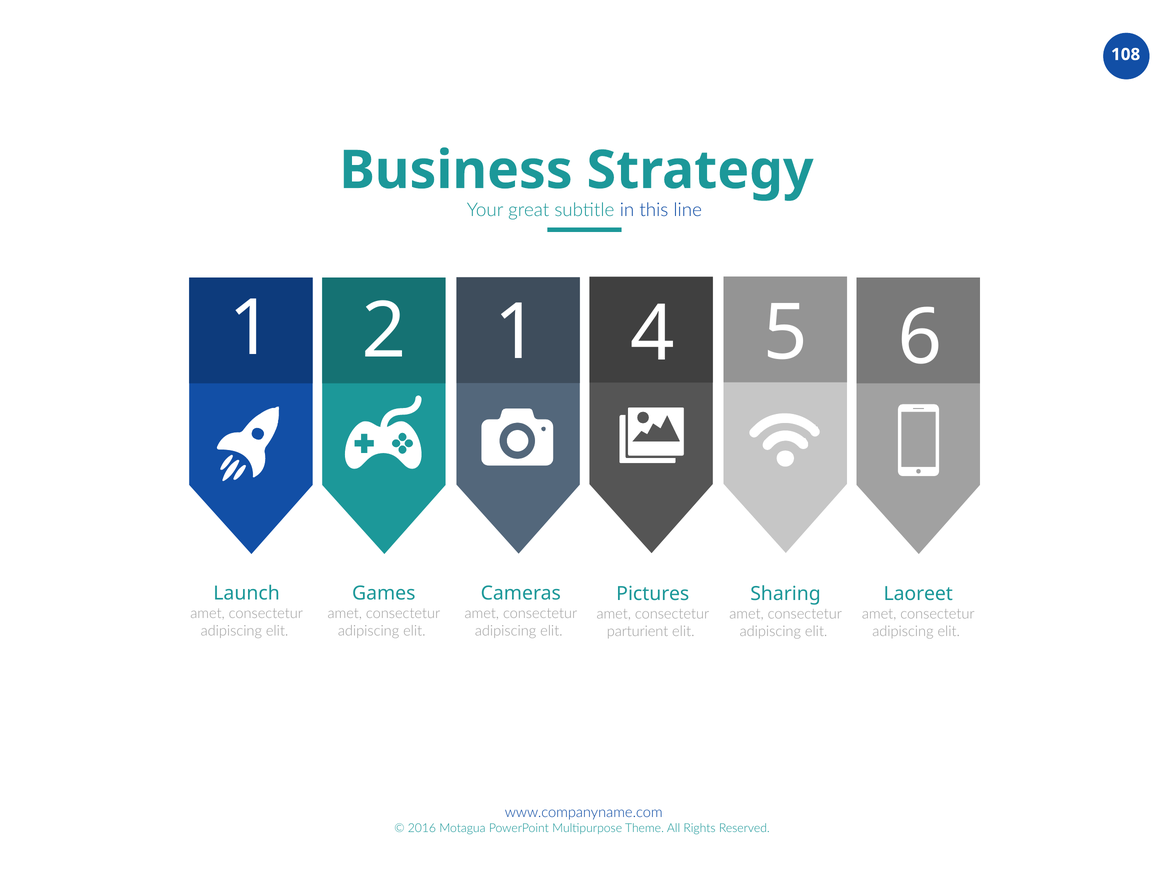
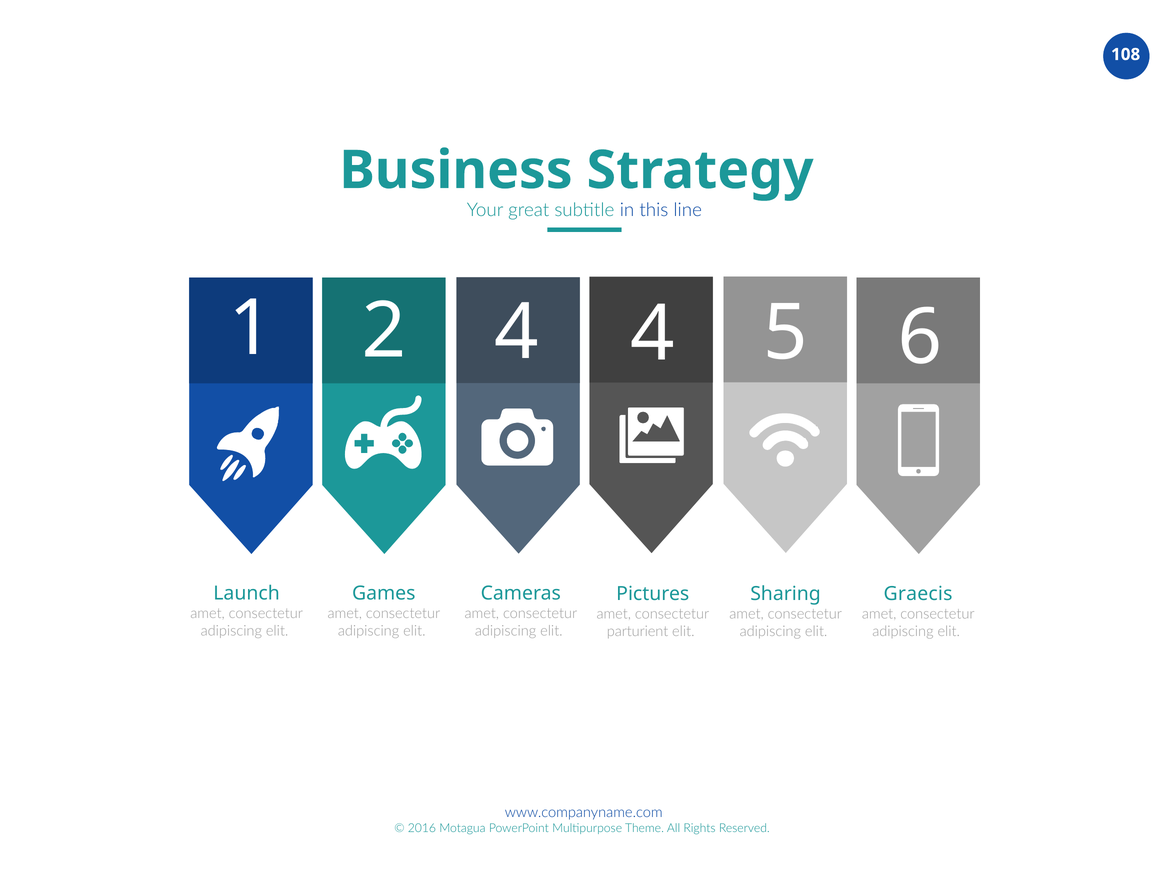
2 1: 1 -> 4 (517, 333)
Laoreet: Laoreet -> Graecis (918, 594)
